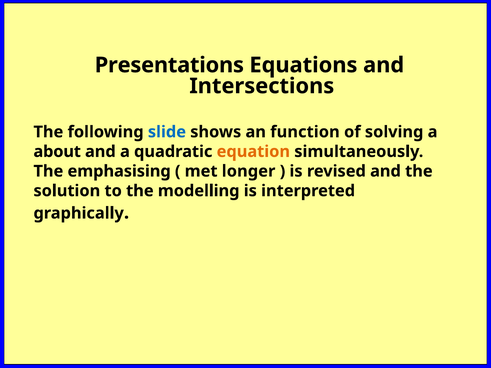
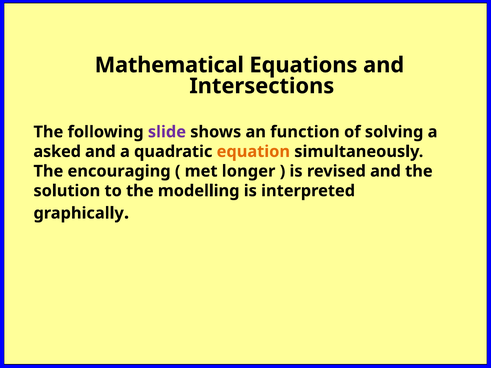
Presentations: Presentations -> Mathematical (169, 65)
slide colour: blue -> purple (167, 132)
about: about -> asked (57, 152)
emphasising: emphasising -> encouraging (119, 171)
